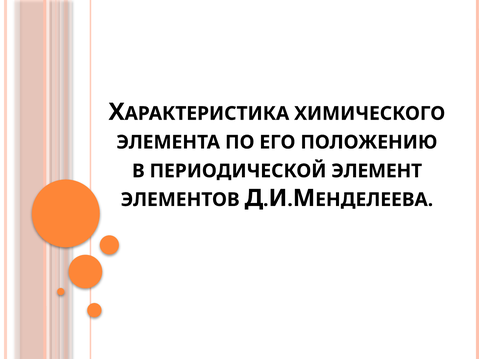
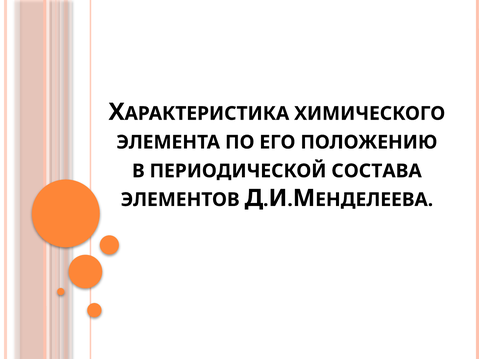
ЭЛЕМЕНТ: ЭЛЕМЕНТ -> СОСТАВА (377, 171)
